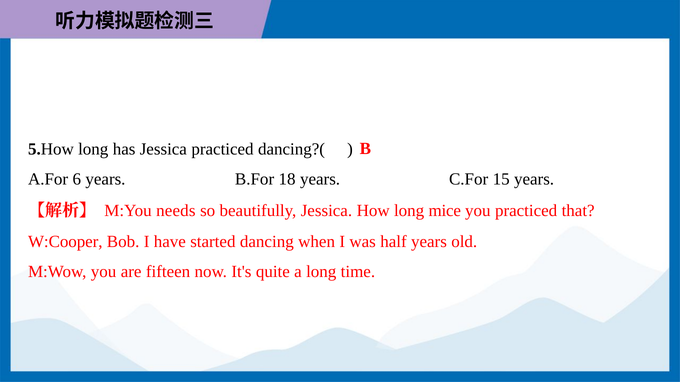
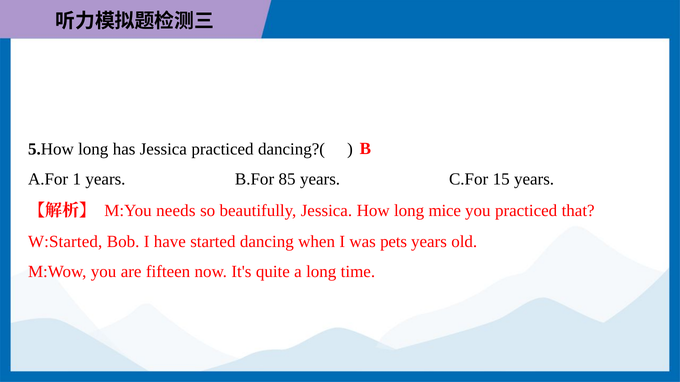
6: 6 -> 1 (77, 179)
18: 18 -> 85 (287, 179)
W:Cooper: W:Cooper -> W:Started (65, 242)
half: half -> pets (394, 242)
